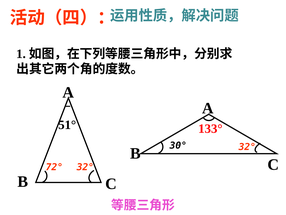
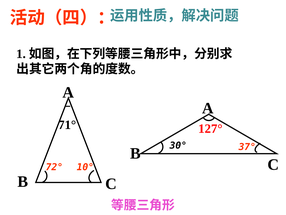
51°: 51° -> 71° (67, 125)
133°: 133° -> 127° (210, 128)
30° 32°: 32° -> 37° (247, 147)
72° 32°: 32° -> 10° (85, 167)
